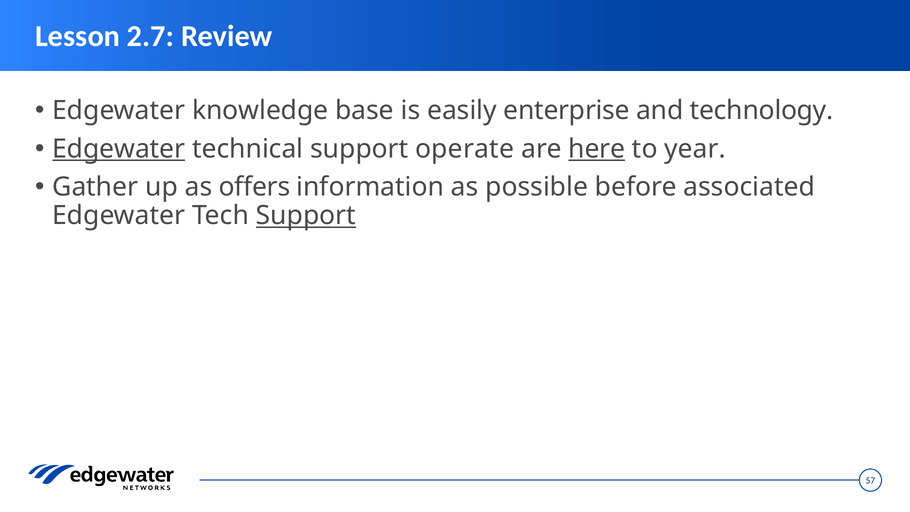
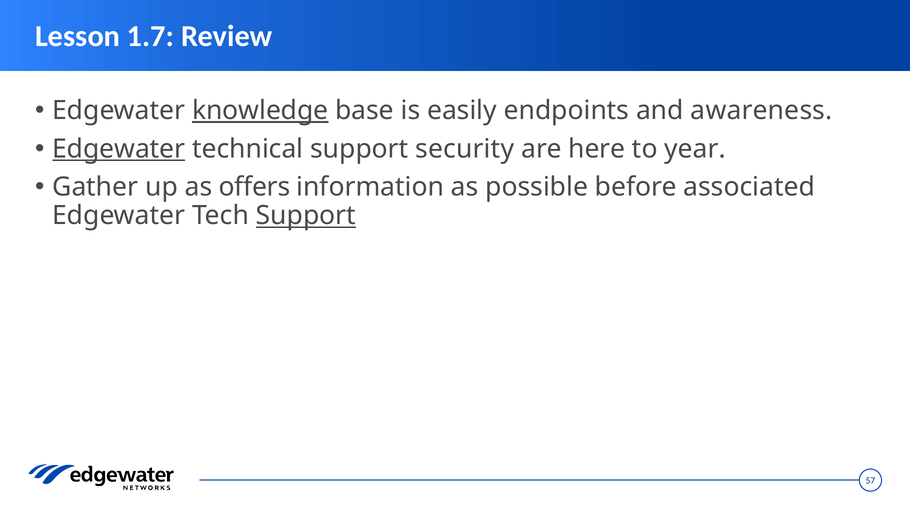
2.7: 2.7 -> 1.7 (151, 36)
knowledge underline: none -> present (260, 111)
enterprise: enterprise -> endpoints (566, 111)
technology: technology -> awareness (761, 111)
operate: operate -> security (465, 149)
here underline: present -> none (597, 149)
